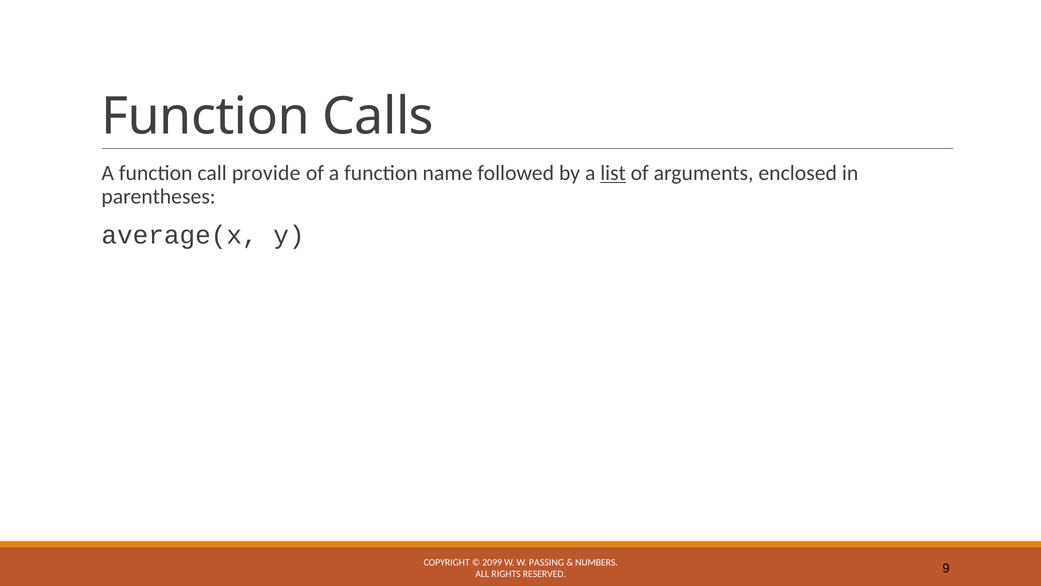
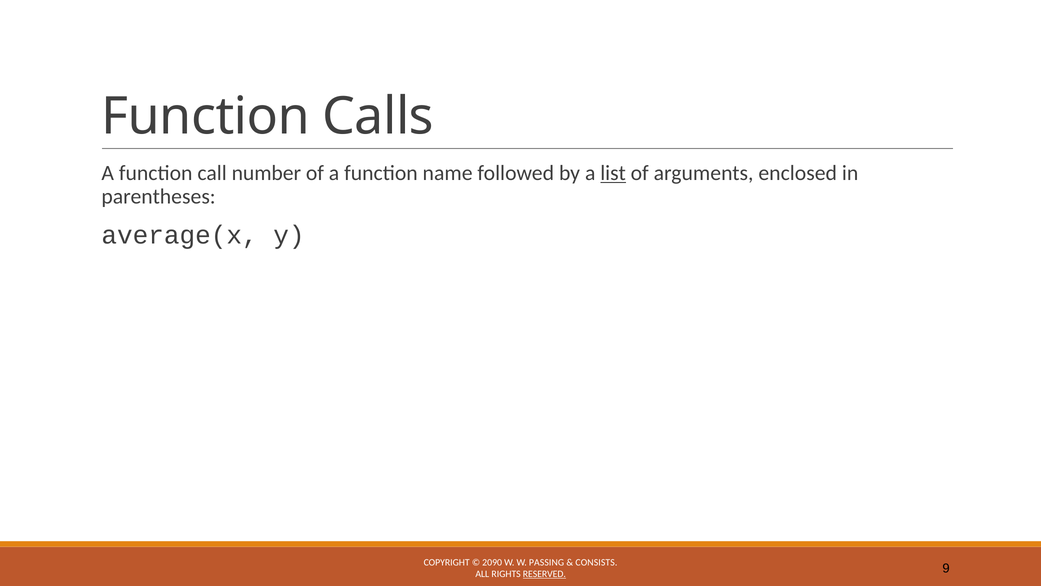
provide: provide -> number (266, 173)
2099: 2099 -> 2090 (492, 562)
NUMBERS: NUMBERS -> CONSISTS (596, 562)
RESERVED underline: none -> present (544, 574)
